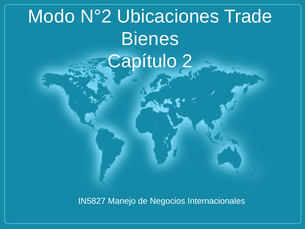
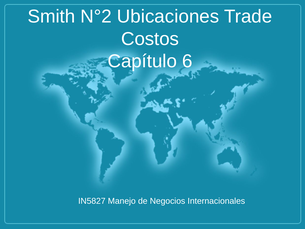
Modo: Modo -> Smith (51, 16)
Bienes: Bienes -> Costos (150, 39)
2: 2 -> 6 (187, 61)
